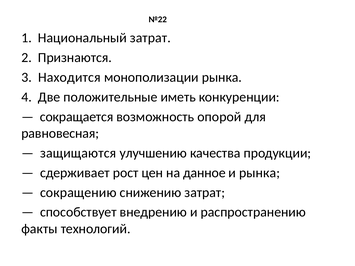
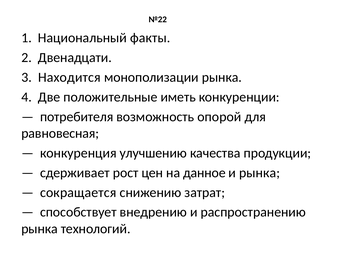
Национальный затрат: затрат -> факты (150, 38)
Признаются: Признаются -> Двенадцати (75, 58)
сокращается: сокращается -> потребителя (77, 117)
защищаются: защищаются -> конкуренция (78, 153)
сокращению: сокращению -> сокращается (78, 193)
факты: факты -> рынка (40, 229)
